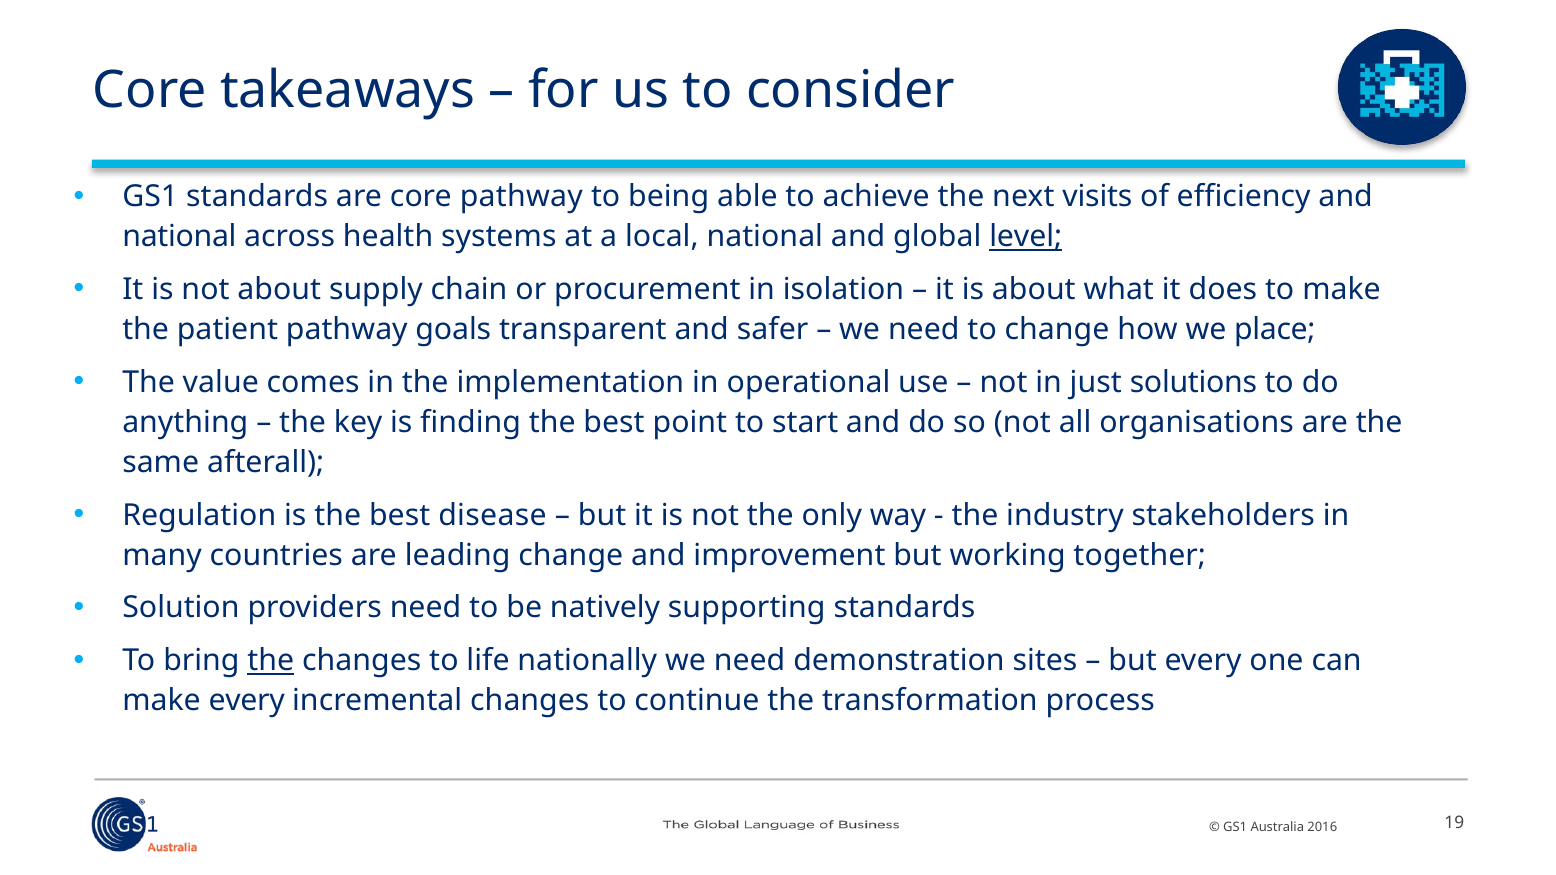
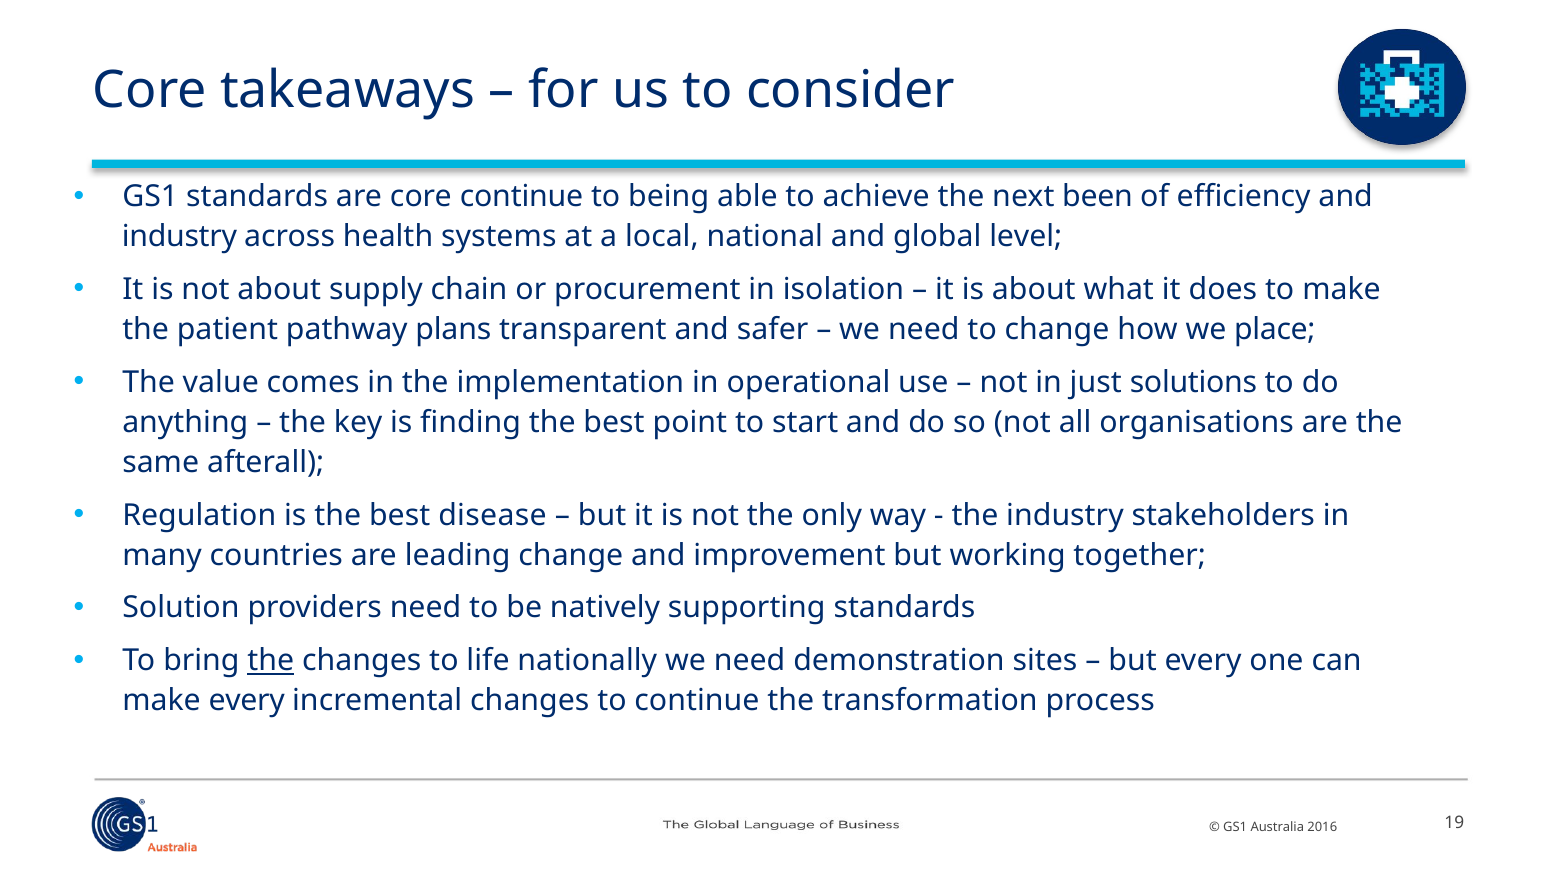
core pathway: pathway -> continue (522, 197)
visits: visits -> been (1097, 197)
national: national -> industry (179, 237)
level underline: present -> none (1026, 237)
goals: goals -> plans (453, 330)
